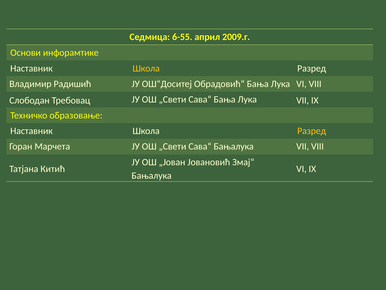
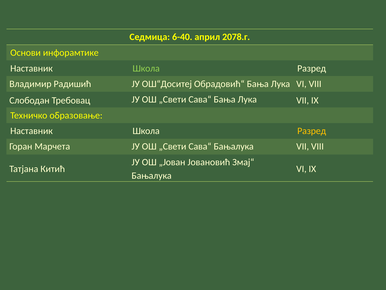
6-55: 6-55 -> 6-40 (182, 37)
2009.г: 2009.г -> 2078.г (236, 37)
Школа colour: yellow -> light green (146, 68)
